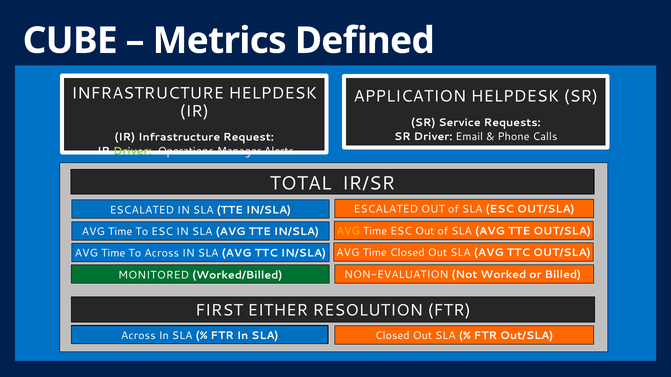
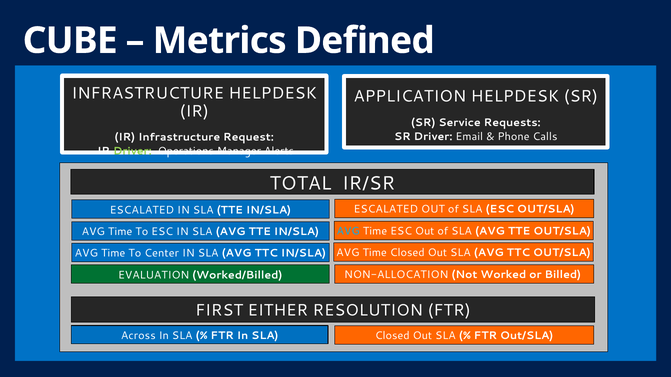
AVG colour: yellow -> light blue (348, 231)
To Across: Across -> Center (162, 254)
NON-EVALUATION: NON-EVALUATION -> NON-ALLOCATION (396, 275)
MONITORED: MONITORED -> EVALUATION (154, 275)
